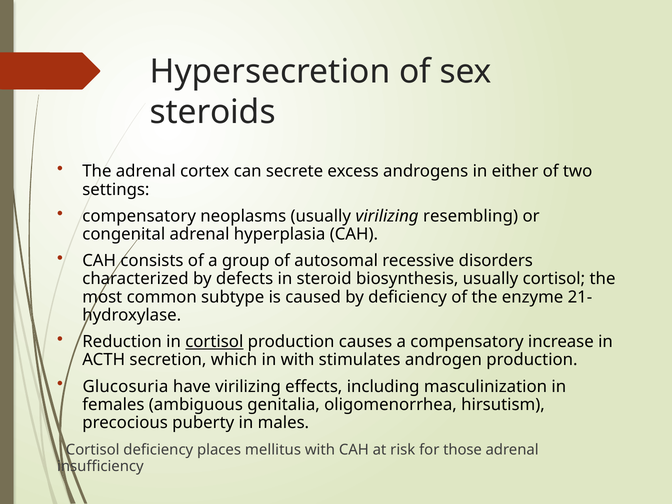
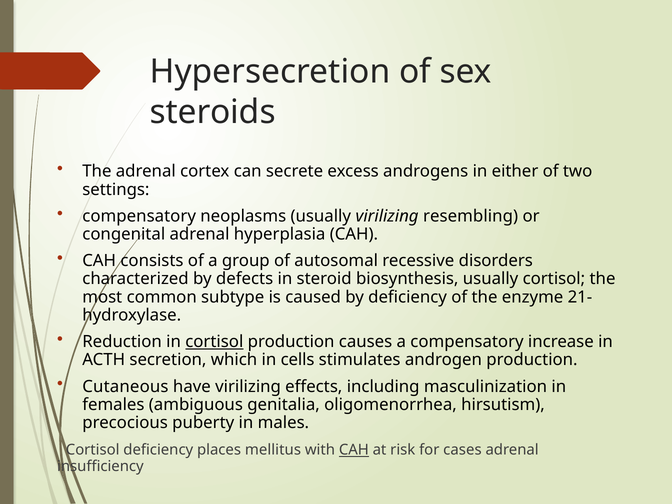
in with: with -> cells (298, 360)
Glucosuria: Glucosuria -> Cutaneous (125, 386)
CAH underline: none -> present (354, 450)
those: those -> cases (462, 450)
